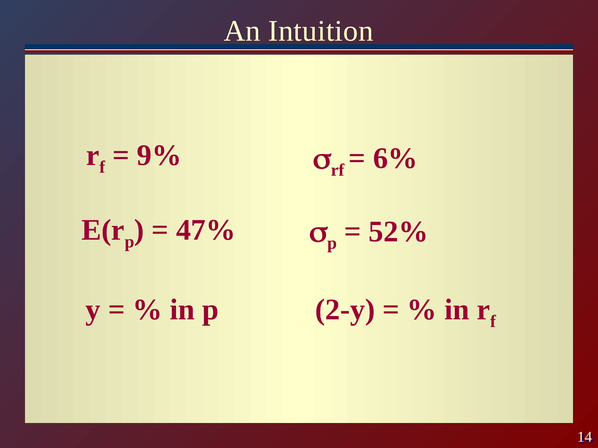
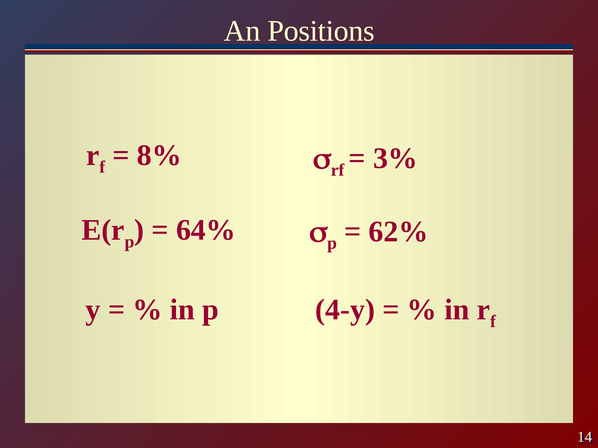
Intuition: Intuition -> Positions (321, 31)
9%: 9% -> 8% (159, 156)
6%: 6% -> 3% (395, 159)
47%: 47% -> 64% (206, 230)
52%: 52% -> 62% (399, 232)
2-y: 2-y -> 4-y (345, 310)
